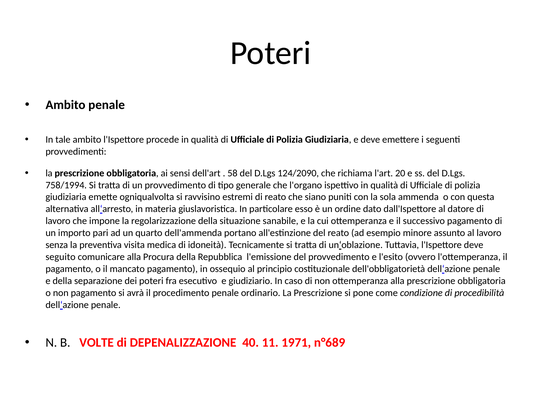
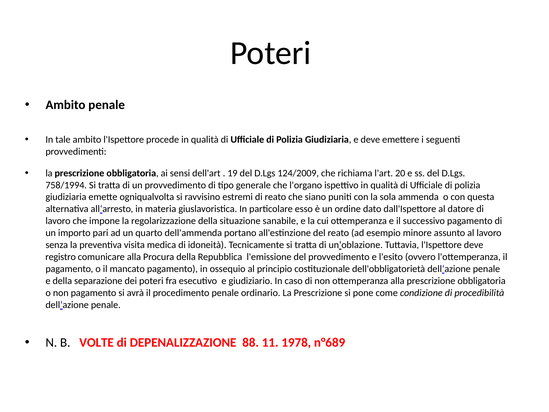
58: 58 -> 19 (232, 173)
124/2090: 124/2090 -> 124/2009 (298, 173)
seguito: seguito -> registro (61, 257)
40: 40 -> 88 (251, 342)
1971: 1971 -> 1978 (296, 342)
